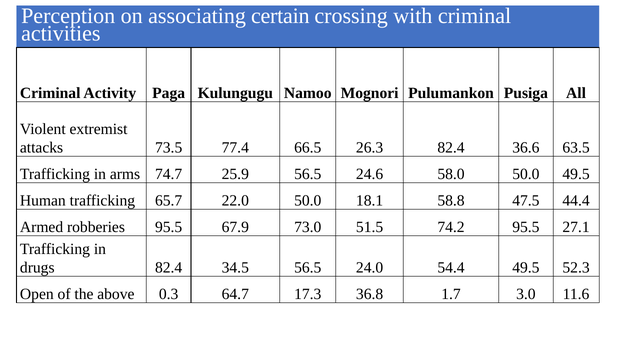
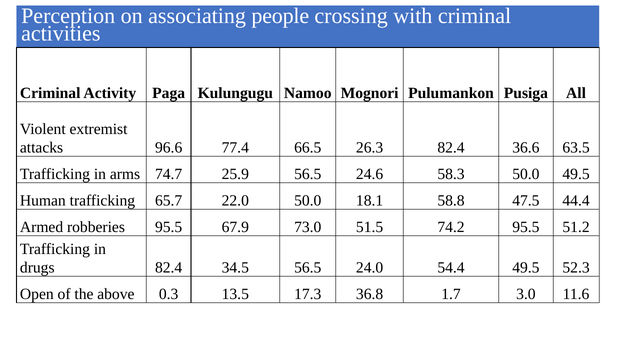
certain: certain -> people (280, 16)
73.5: 73.5 -> 96.6 (169, 147)
58.0: 58.0 -> 58.3 (451, 174)
27.1: 27.1 -> 51.2 (576, 227)
64.7: 64.7 -> 13.5 (235, 294)
